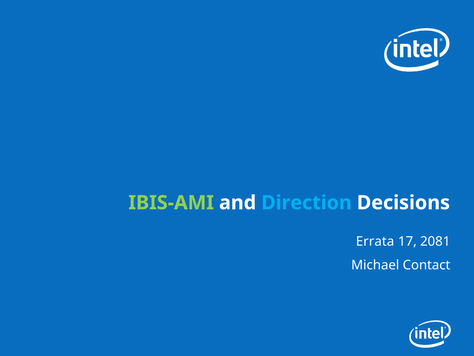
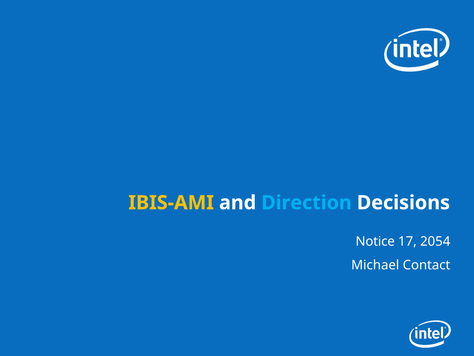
IBIS-AMI colour: light green -> yellow (171, 202)
Errata: Errata -> Notice (375, 241)
2081: 2081 -> 2054 (435, 241)
